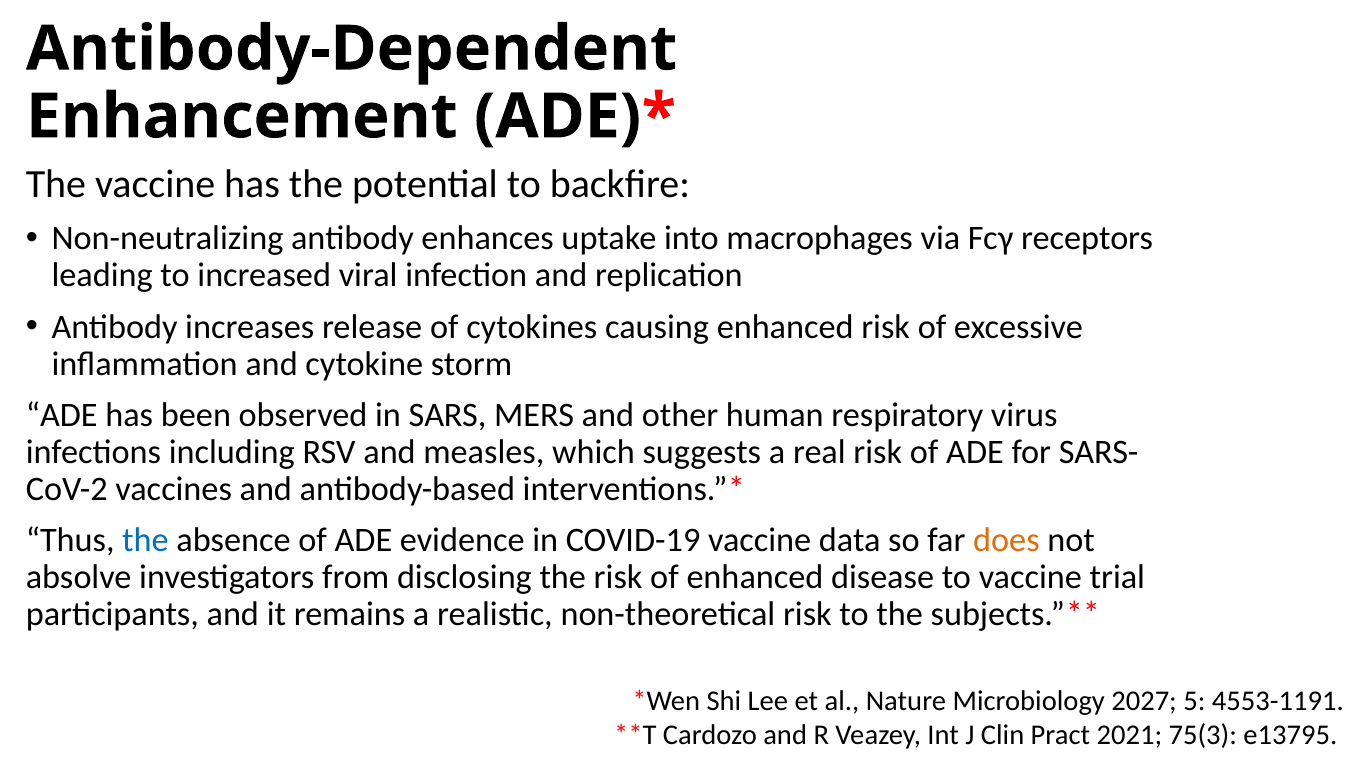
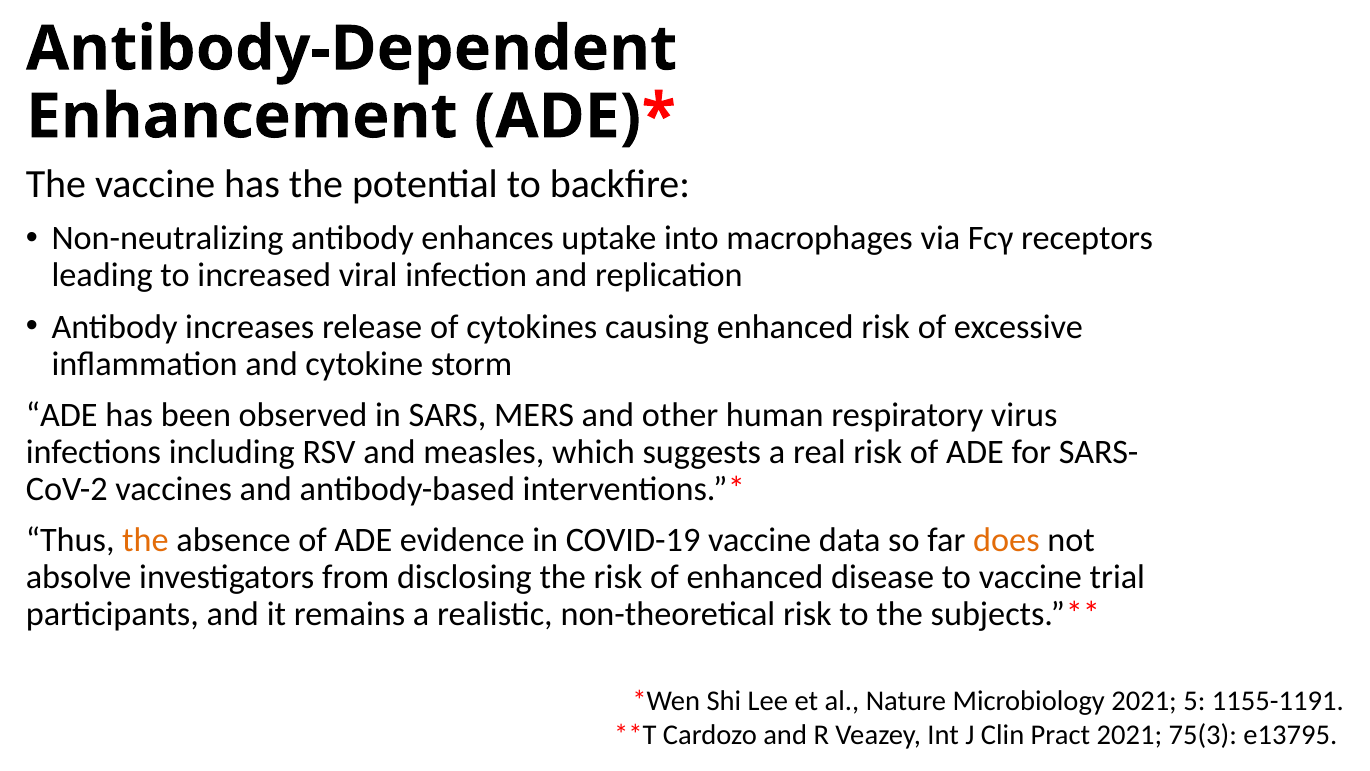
the colour: blue -> orange (145, 540)
Microbiology 2027: 2027 -> 2021 (1144, 700)
4553-1191: 4553-1191 -> 1155-1191 (1278, 700)
